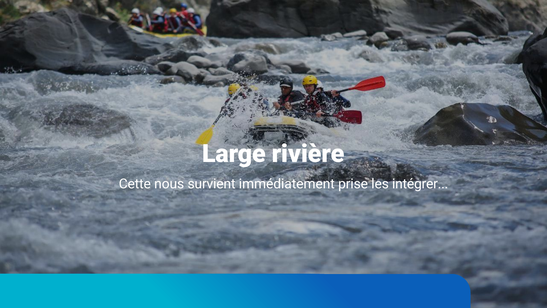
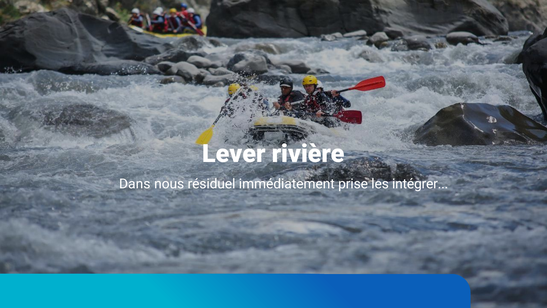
Large: Large -> Lever (234, 154)
Cette: Cette -> Dans (135, 184)
survient: survient -> résiduel (212, 184)
